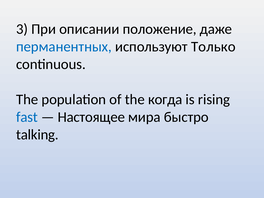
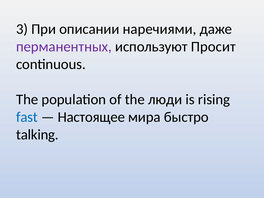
положение: положение -> наречиями (160, 29)
перманентных colour: blue -> purple (64, 47)
Только: Только -> Просит (213, 47)
когда: когда -> люди (165, 99)
